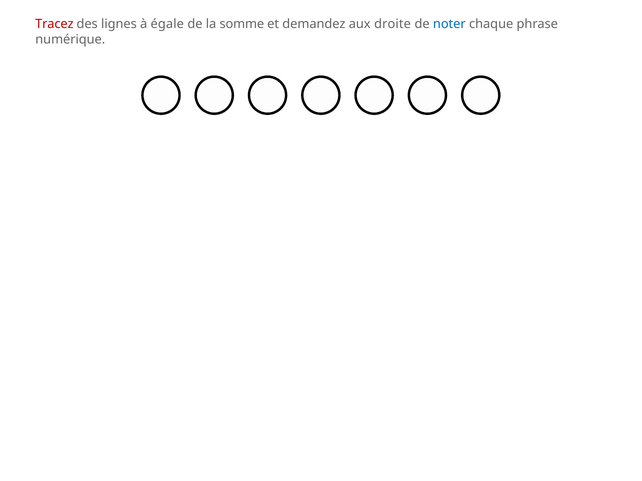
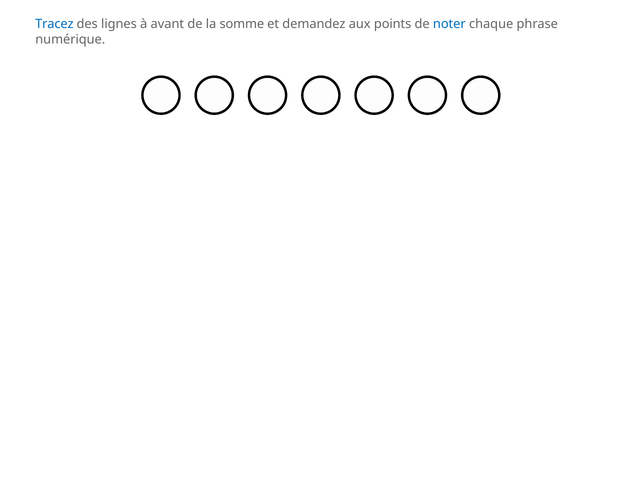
Tracez colour: red -> blue (54, 24)
égale: égale -> avant (167, 24)
droite: droite -> points (393, 24)
